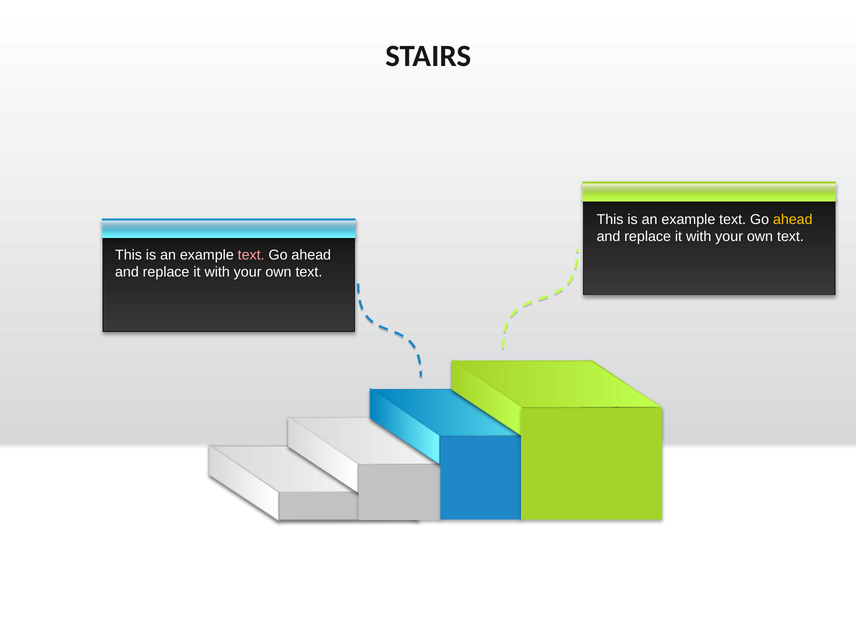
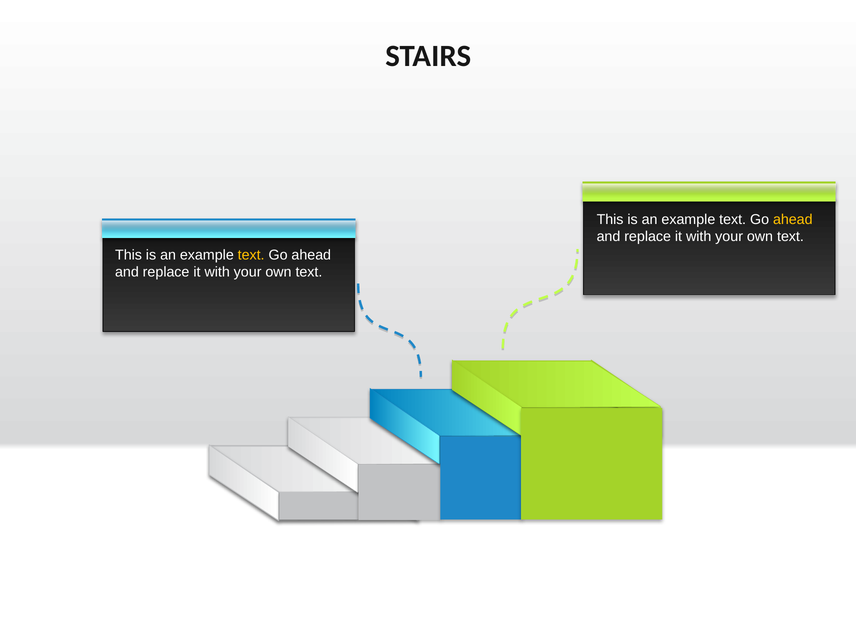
text colour: pink -> yellow (251, 255)
